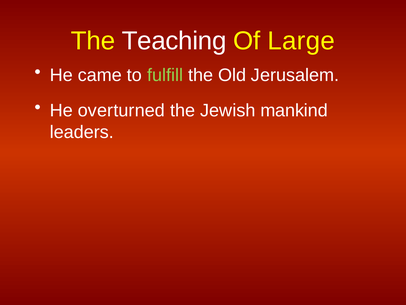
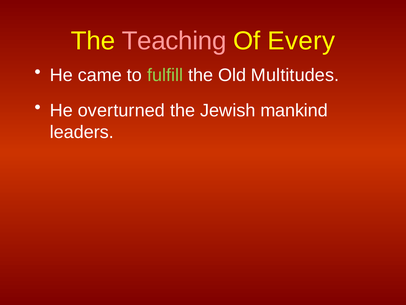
Teaching colour: white -> pink (174, 41)
Large: Large -> Every (301, 41)
Jerusalem: Jerusalem -> Multitudes (295, 75)
